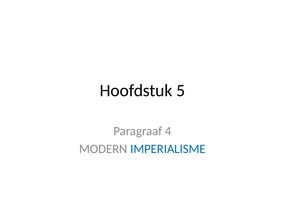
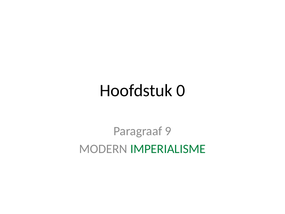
5: 5 -> 0 (181, 91)
4: 4 -> 9 (168, 131)
IMPERIALISME colour: blue -> green (168, 149)
